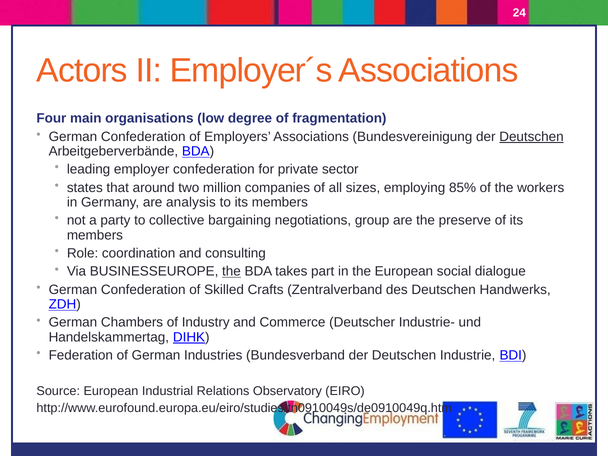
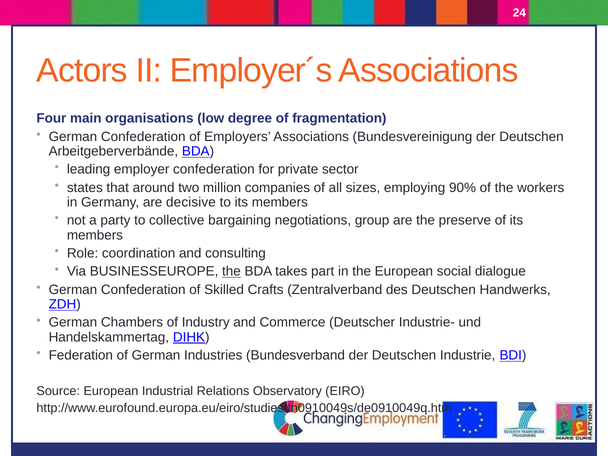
Deutschen underline: present -> none (531, 137)
85%: 85% -> 90% (463, 188)
analysis: analysis -> decisive (191, 202)
